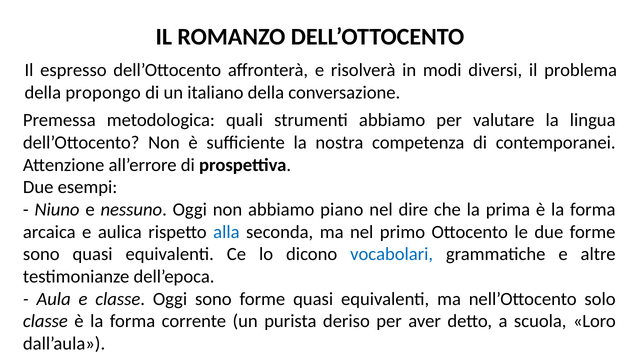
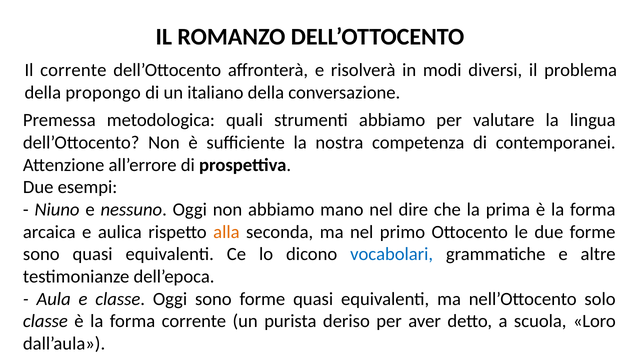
Il espresso: espresso -> corrente (73, 70)
piano: piano -> mano (342, 210)
alla colour: blue -> orange (226, 232)
